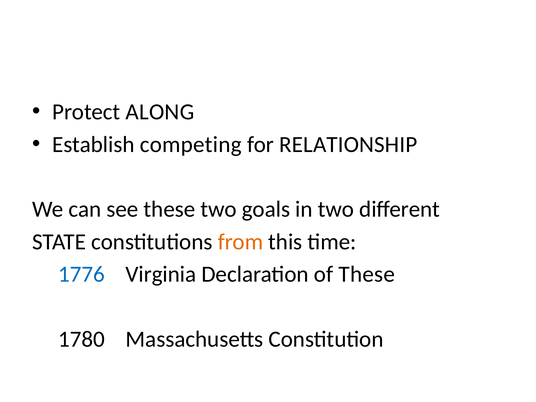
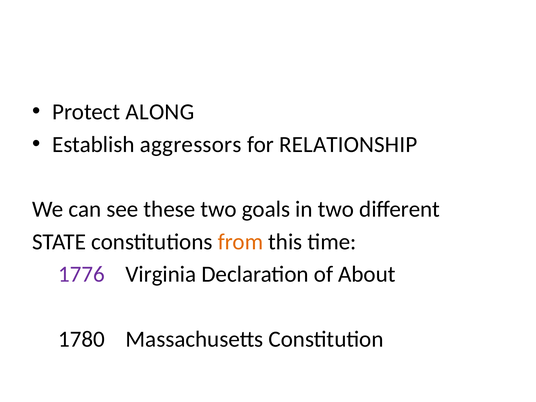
competing: competing -> aggressors (191, 144)
1776 colour: blue -> purple (81, 274)
of These: These -> About (367, 274)
